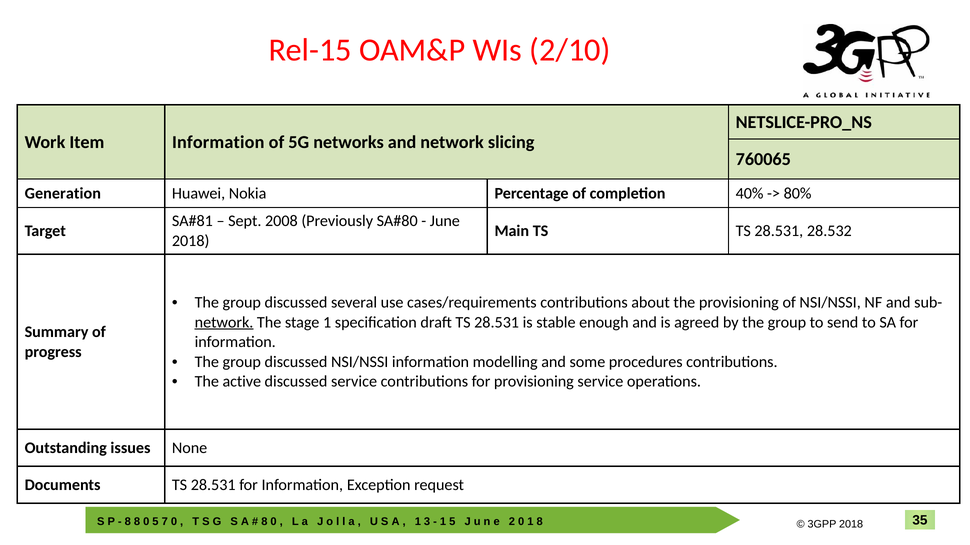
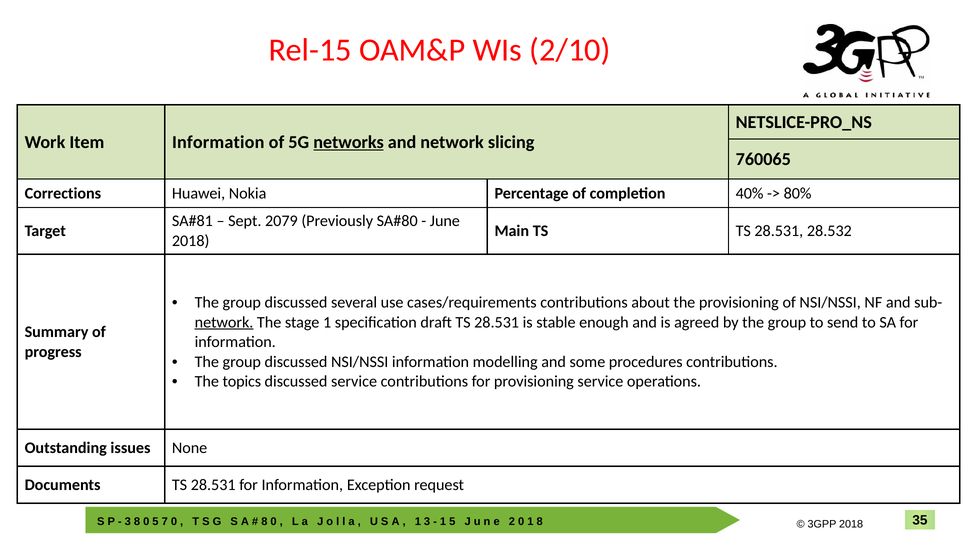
networks underline: none -> present (349, 142)
Generation: Generation -> Corrections (63, 194)
2008: 2008 -> 2079 (281, 221)
active: active -> topics (242, 382)
8: 8 -> 3 (128, 522)
